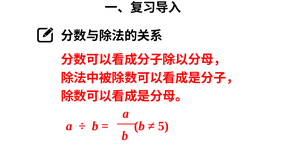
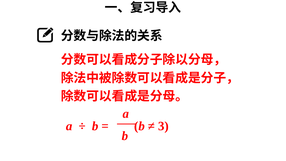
5: 5 -> 3 (163, 126)
